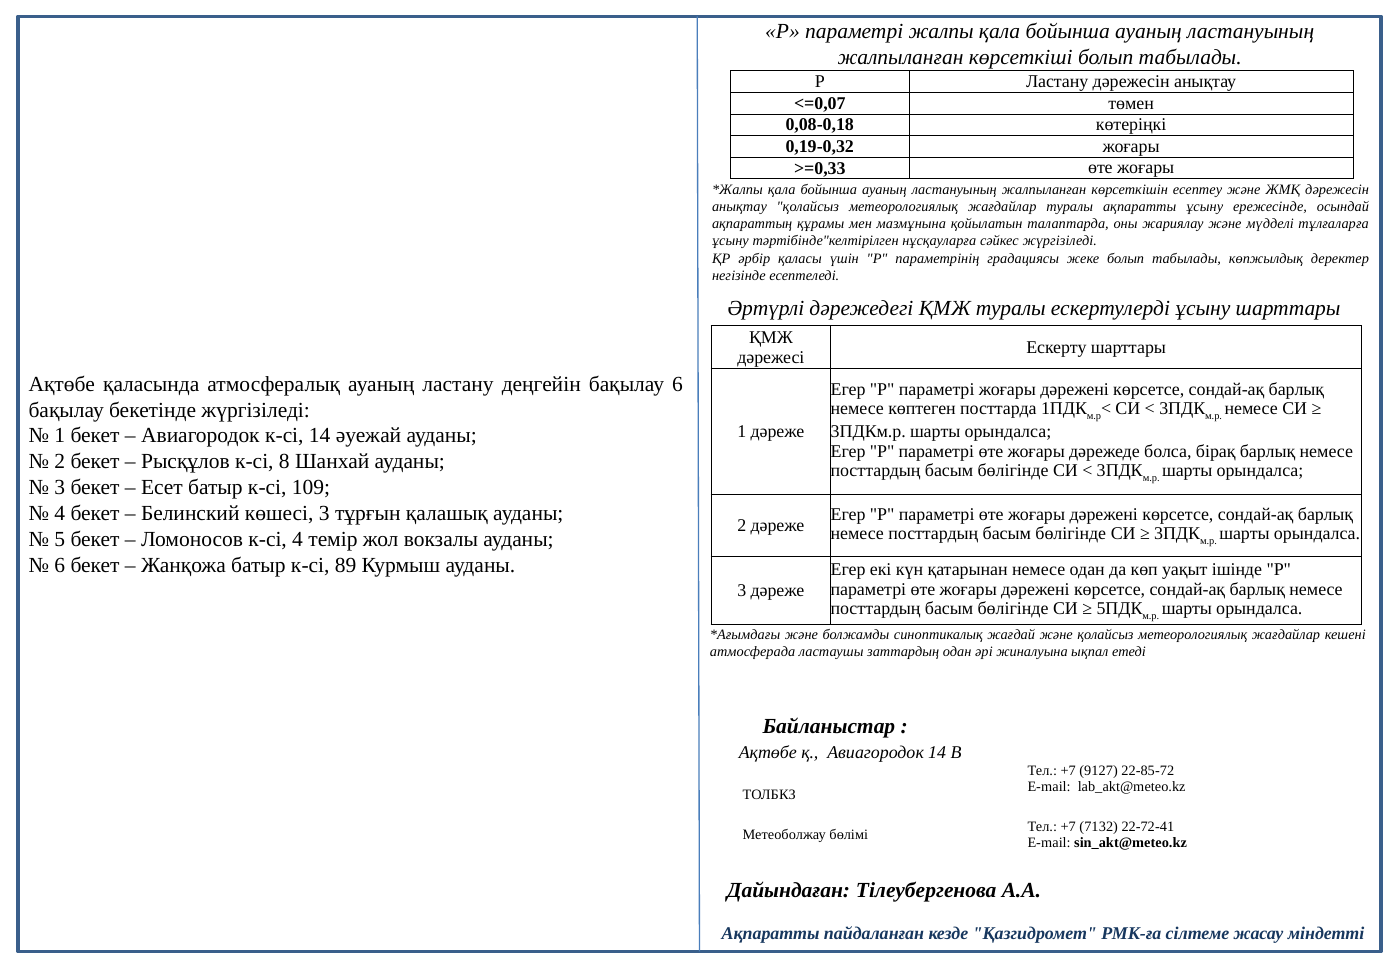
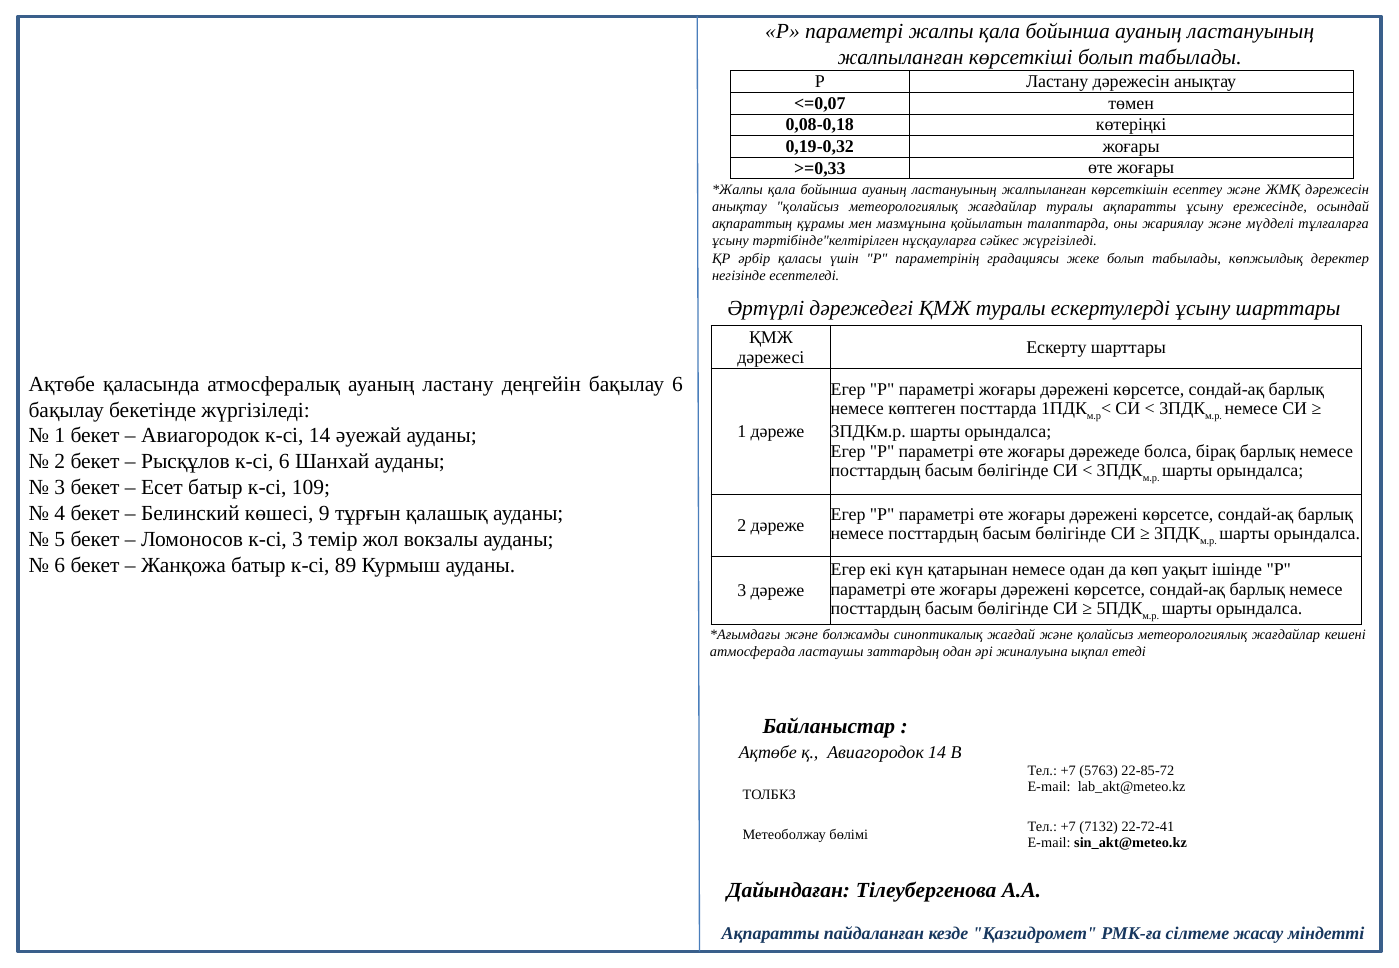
к-сі 8: 8 -> 6 (284, 462)
көшесі 3: 3 -> 9 (324, 514)
к-сі 4: 4 -> 3 (298, 539)
9127: 9127 -> 5763 (1099, 771)
